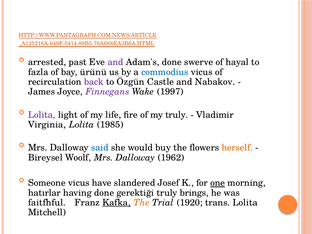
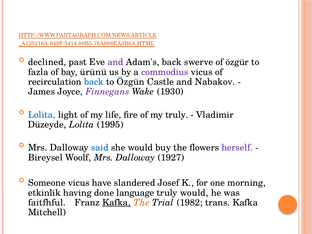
arrested: arrested -> declined (47, 62)
Adam's done: done -> back (172, 62)
hayal: hayal -> özgür (237, 62)
commodius colour: blue -> purple (165, 72)
back colour: purple -> blue (94, 82)
1997: 1997 -> 1930 (170, 92)
Lolita colour: purple -> blue (42, 115)
Virginia: Virginia -> Düzeyde (47, 125)
1985: 1985 -> 1995 (110, 125)
herself colour: orange -> purple (237, 148)
1962: 1962 -> 1927 (171, 158)
one underline: present -> none (218, 183)
hatırlar: hatırlar -> etkinlik (44, 193)
gerektiği: gerektiği -> language (135, 193)
truly brings: brings -> would (194, 193)
1920: 1920 -> 1982 (190, 203)
trans Lolita: Lolita -> Kafka (245, 203)
